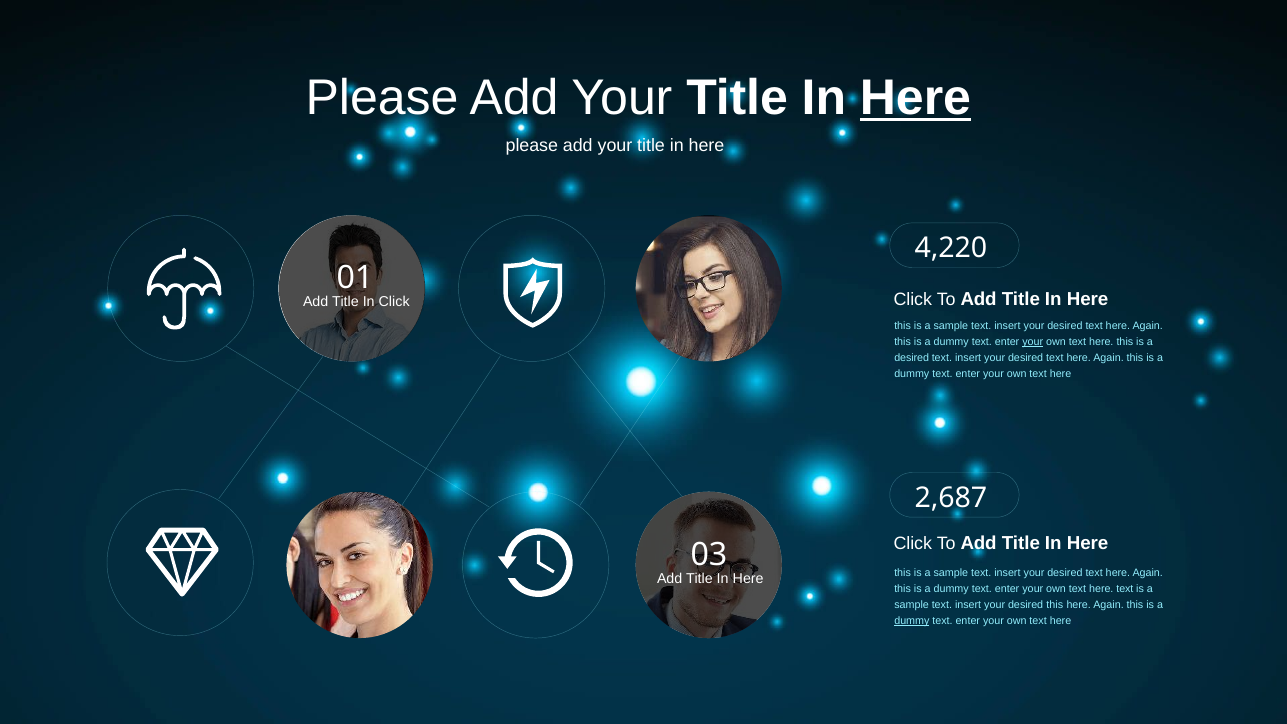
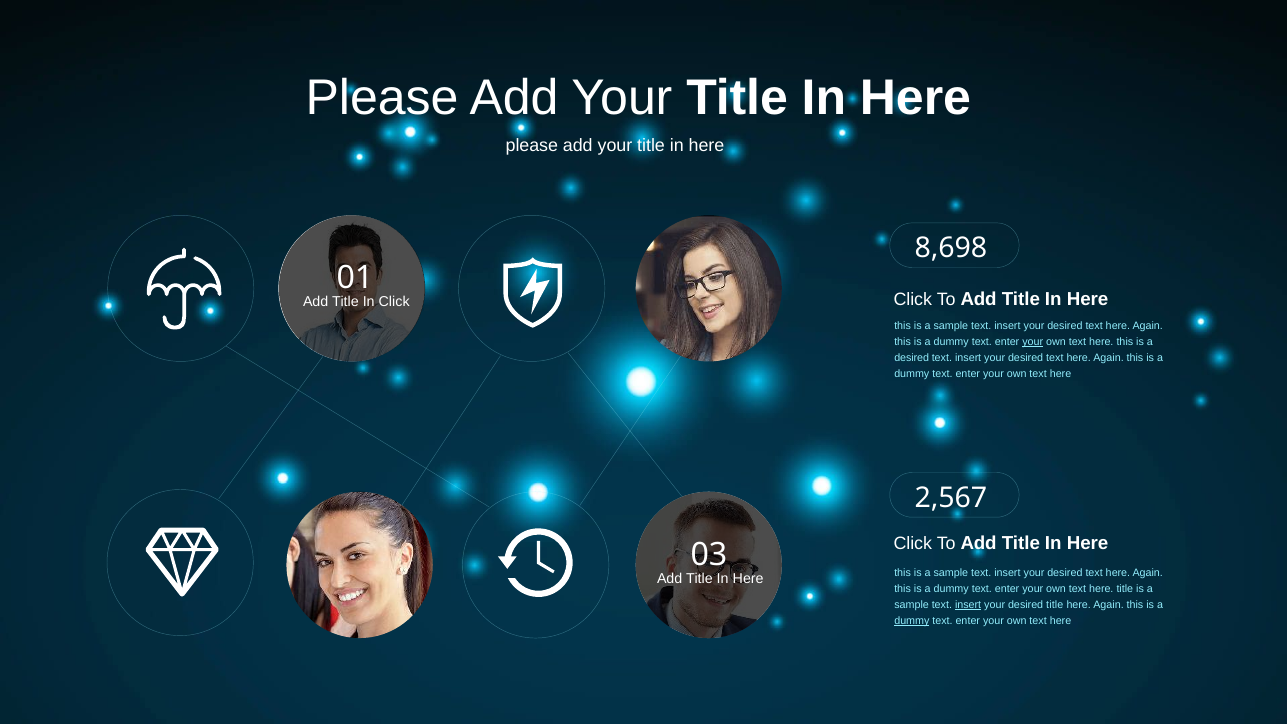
Here underline: present -> none (915, 98)
4,220: 4,220 -> 8,698 (951, 248)
2,687: 2,687 -> 2,567 (951, 498)
here text: text -> title (1125, 589)
insert underline: none -> present (968, 605)
desired this: this -> title (1055, 605)
